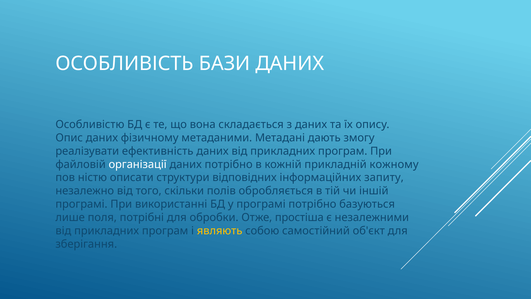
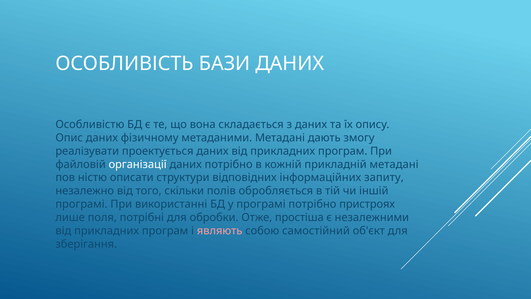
ефективність: ефективність -> проектується (158, 151)
прикладній кожному: кожному -> метадані (394, 164)
базуються: базуються -> пристроях (367, 204)
являють colour: yellow -> pink (220, 231)
